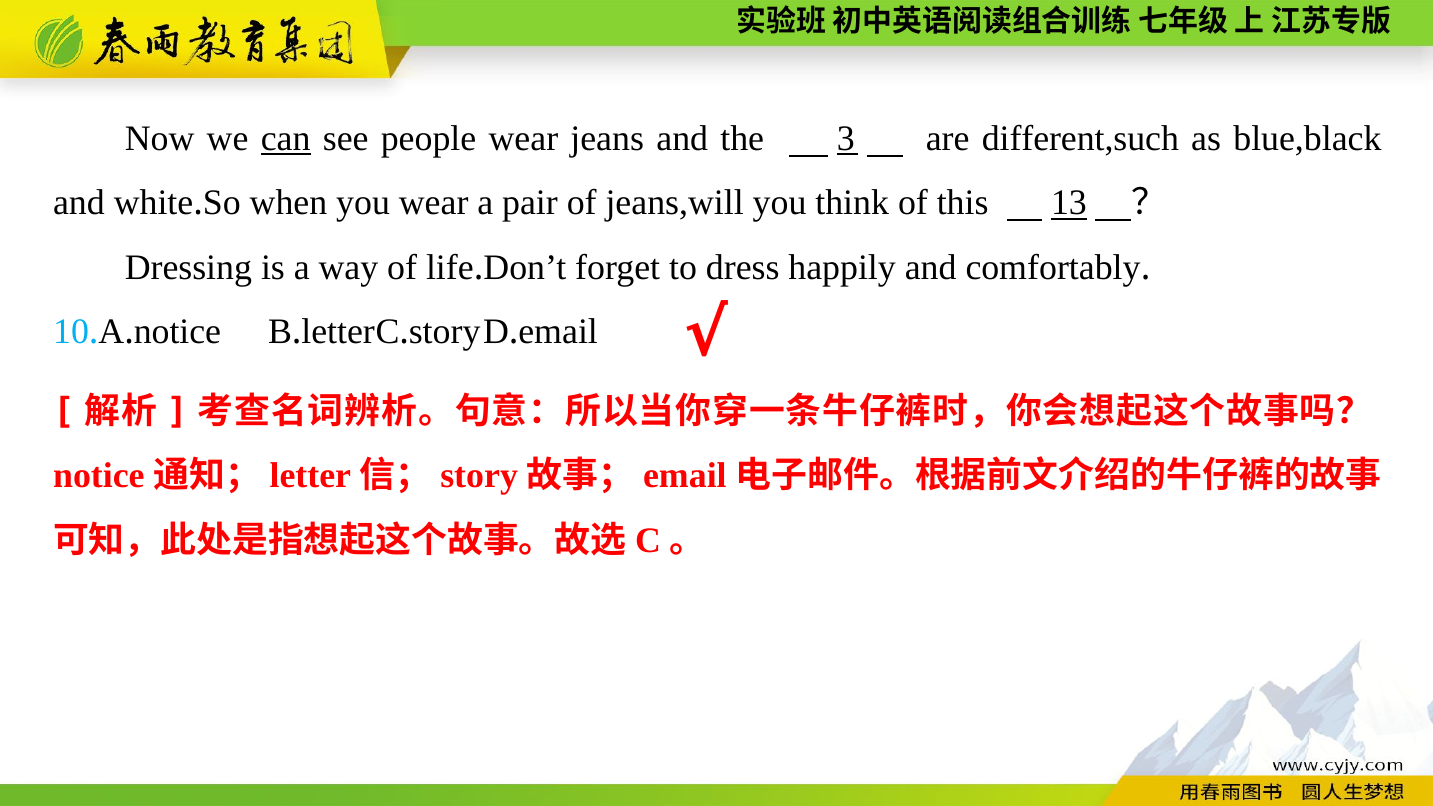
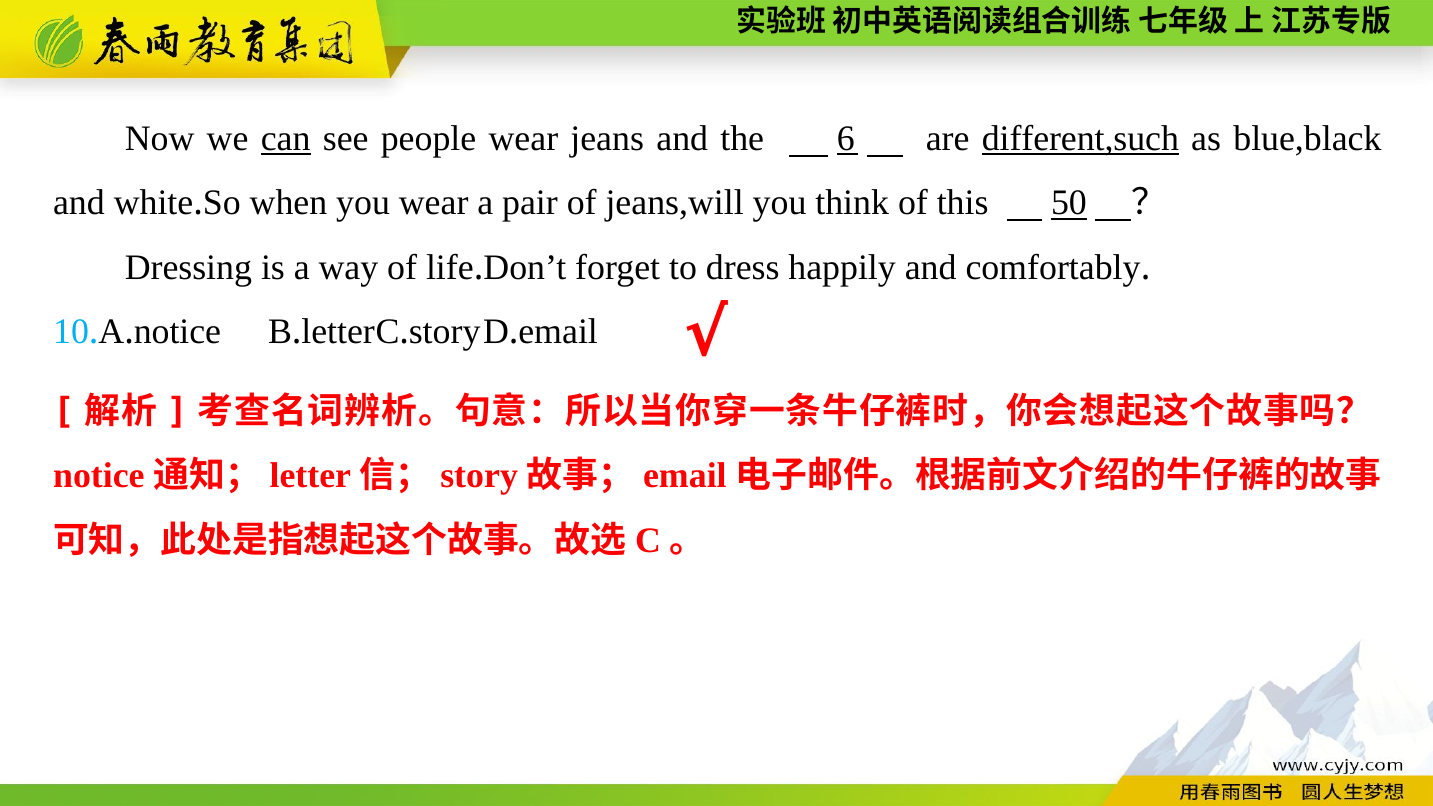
3: 3 -> 6 (846, 139)
different,such underline: none -> present (1080, 139)
13: 13 -> 50 (1069, 203)
